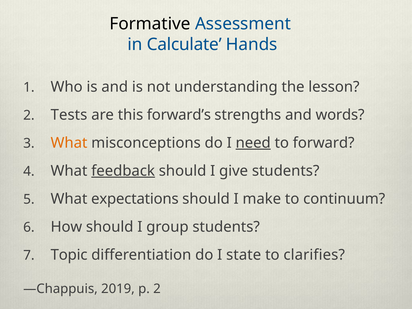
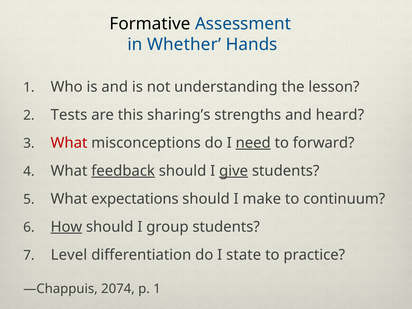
Calculate: Calculate -> Whether (184, 44)
forward’s: forward’s -> sharing’s (179, 115)
words: words -> heard (340, 115)
What colour: orange -> red (69, 143)
give underline: none -> present (234, 171)
How underline: none -> present (66, 227)
Topic: Topic -> Level (69, 255)
clarifies: clarifies -> practice (314, 255)
2019: 2019 -> 2074 (118, 289)
p 2: 2 -> 1 (157, 289)
